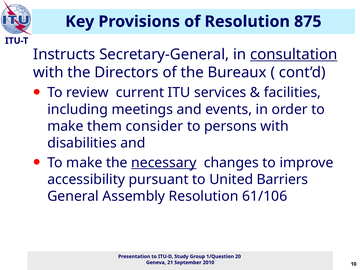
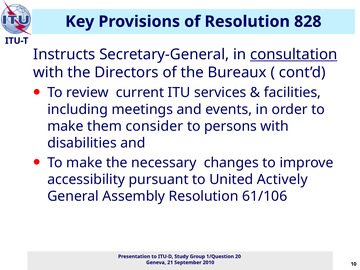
875: 875 -> 828 (308, 22)
necessary underline: present -> none (164, 163)
Barriers: Barriers -> Actively (282, 179)
